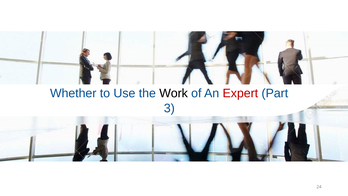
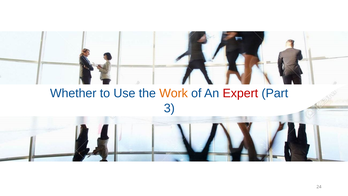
Work colour: black -> orange (174, 93)
